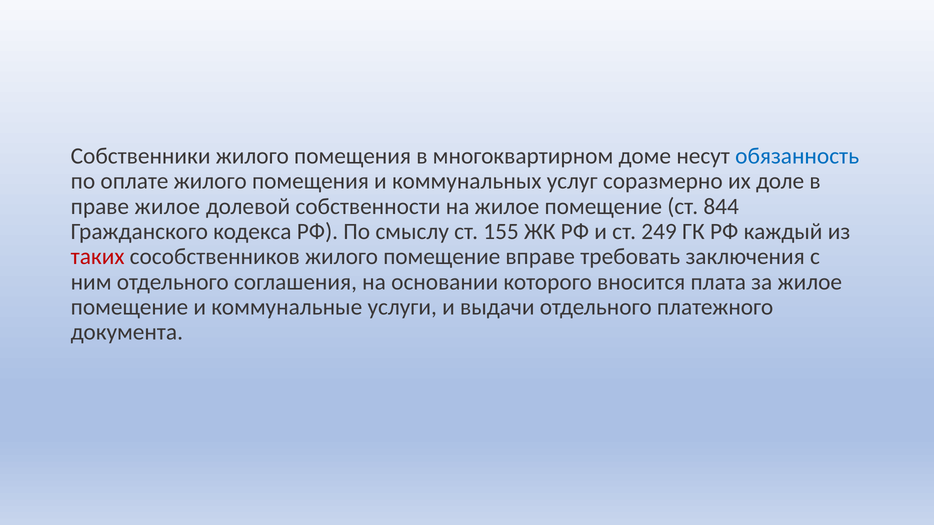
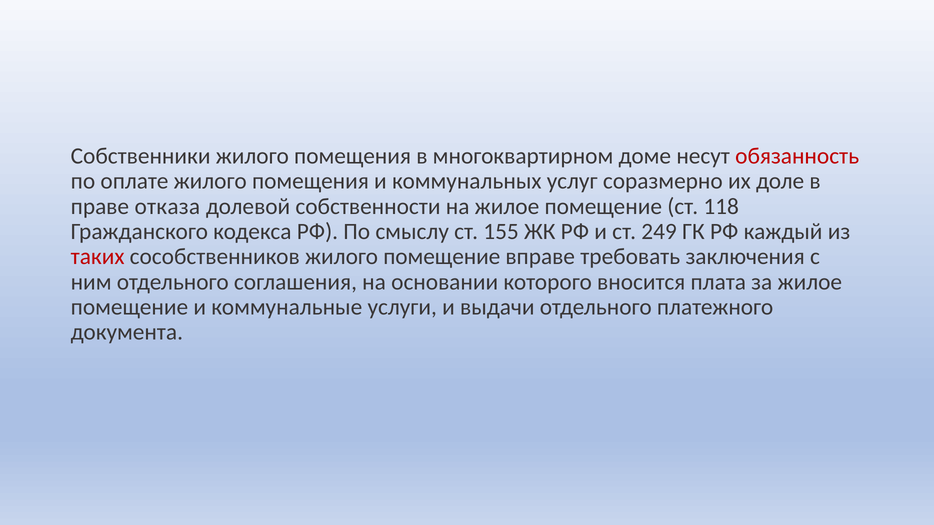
обязанность colour: blue -> red (797, 156)
праве жилое: жилое -> отказа (167, 206)
844: 844 -> 118 (721, 206)
